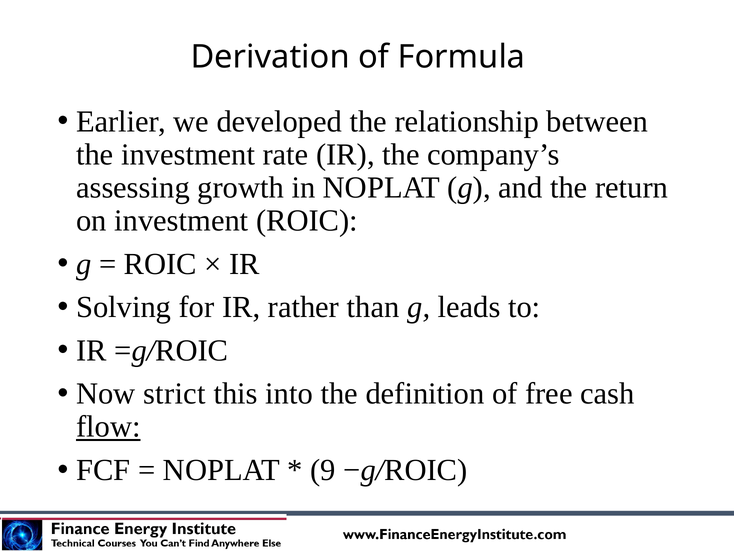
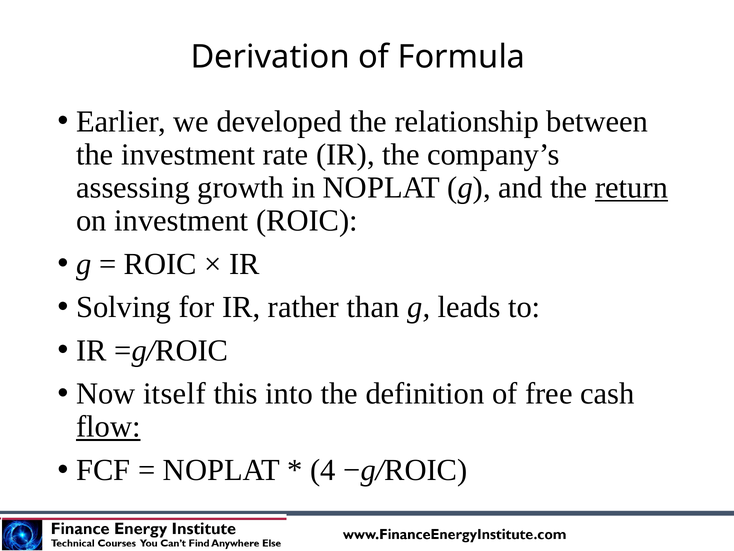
return underline: none -> present (632, 187)
strict: strict -> itself (174, 393)
9: 9 -> 4 (323, 470)
